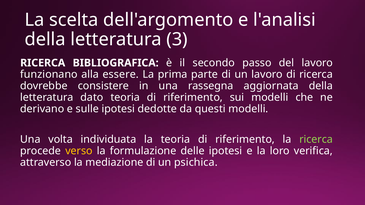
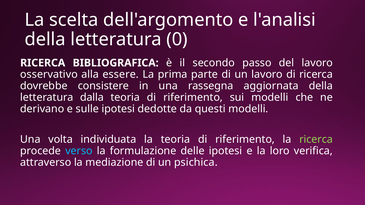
3: 3 -> 0 (177, 40)
funzionano: funzionano -> osservativo (49, 74)
dato: dato -> dalla (92, 97)
verso colour: yellow -> light blue (79, 151)
